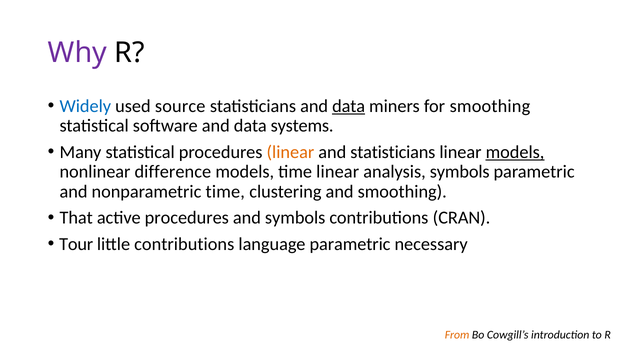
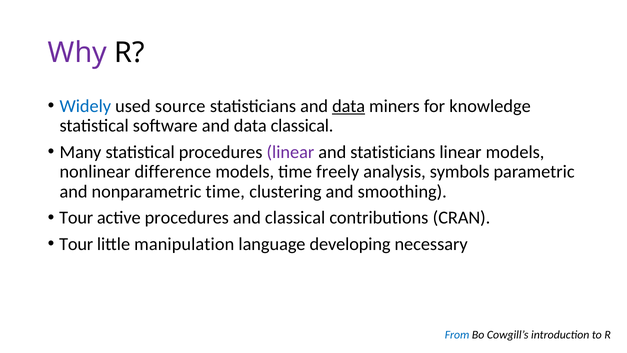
for smoothing: smoothing -> knowledge (490, 106)
data systems: systems -> classical (302, 126)
linear colour: orange -> purple (290, 152)
models underline: present -> none (515, 152)
time linear: linear -> freely (338, 172)
That: That -> Tour (76, 218)
and symbols: symbols -> classical (295, 218)
little contributions: contributions -> manipulation (184, 244)
language parametric: parametric -> developing (350, 244)
From colour: orange -> blue (457, 335)
